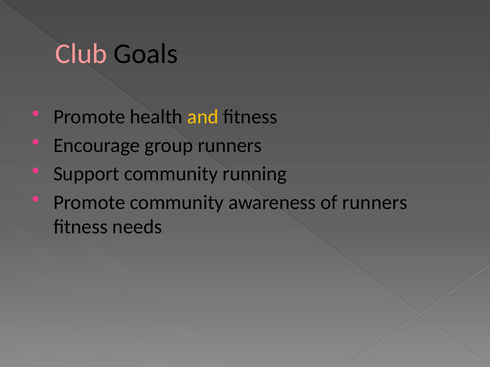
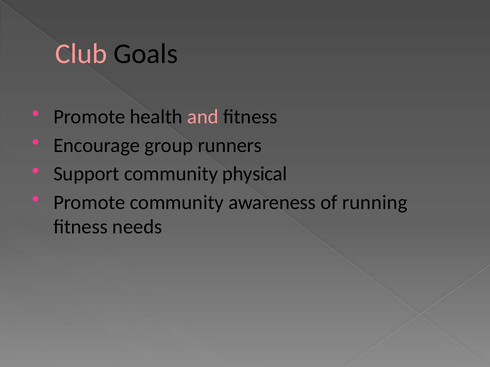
and colour: yellow -> pink (203, 117)
running: running -> physical (255, 174)
of runners: runners -> running (375, 203)
